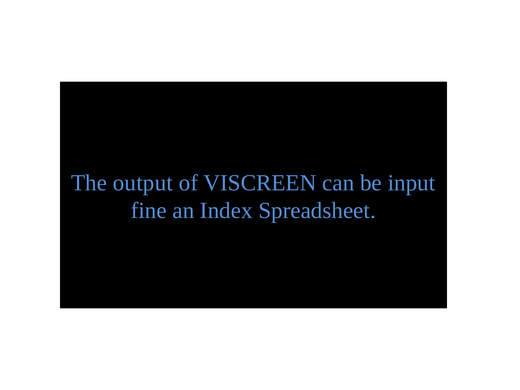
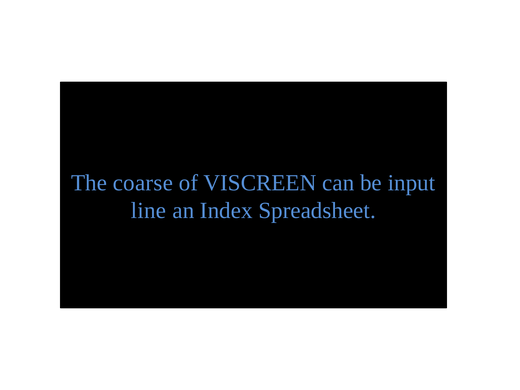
output: output -> coarse (143, 183)
fine: fine -> line (149, 210)
